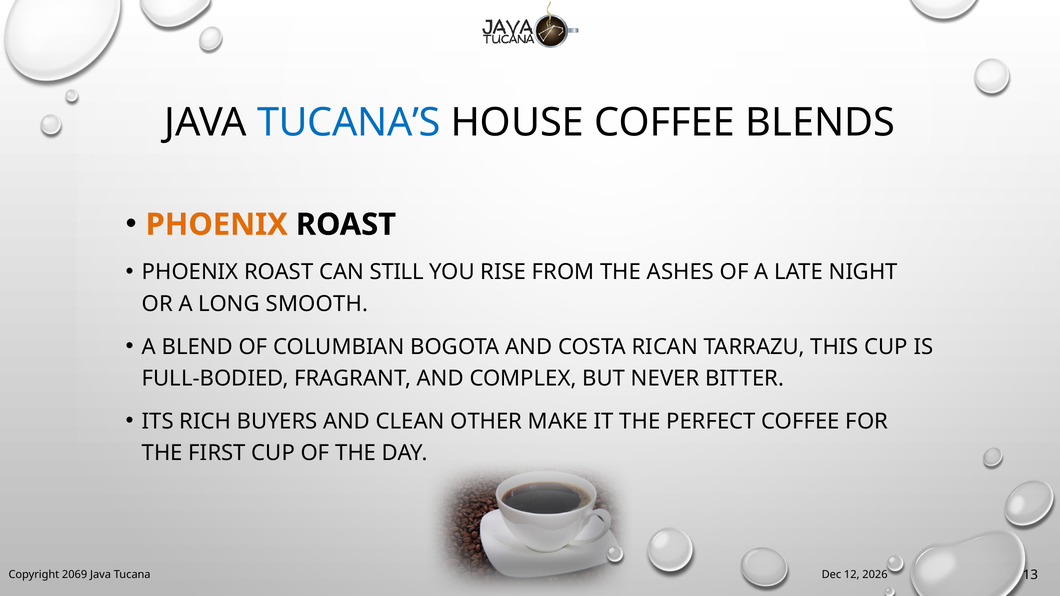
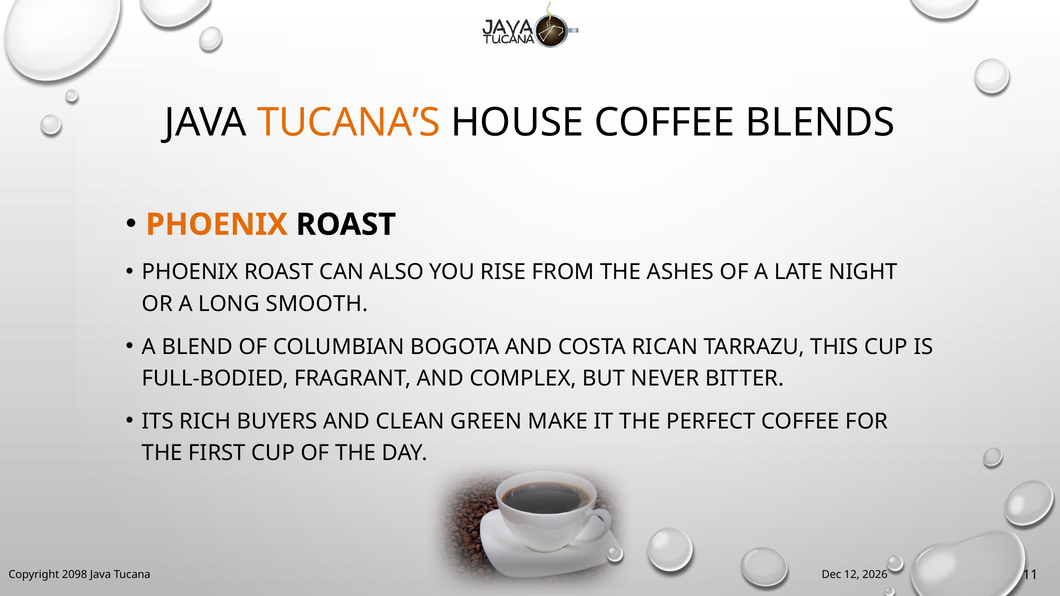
TUCANA’S colour: blue -> orange (349, 123)
STILL: STILL -> ALSO (397, 272)
OTHER: OTHER -> GREEN (486, 422)
2069: 2069 -> 2098 (75, 575)
13: 13 -> 11 (1030, 575)
